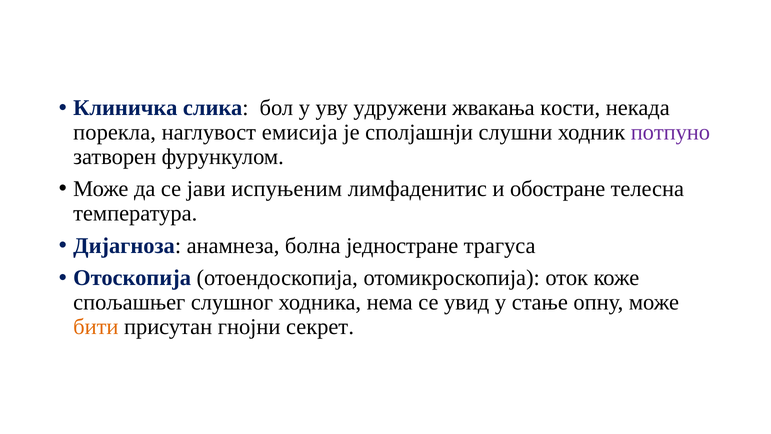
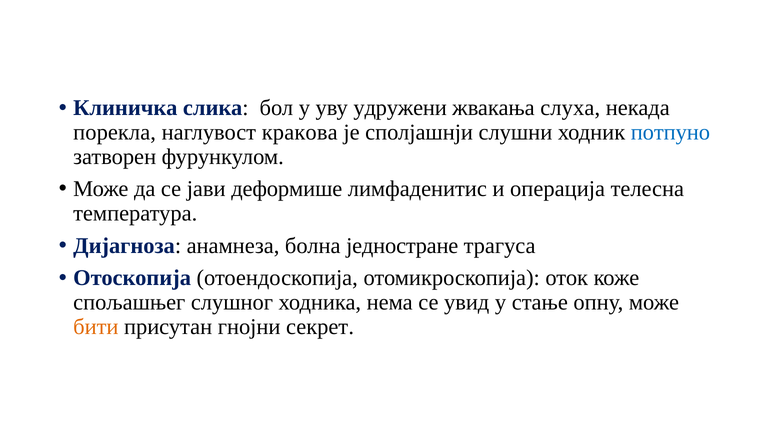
кости: кости -> слуха (570, 108)
емисија: емисија -> кракова (300, 132)
потпуно colour: purple -> blue (670, 132)
испуњеним: испуњеним -> деформише (287, 189)
обостране: обостране -> операција (558, 189)
